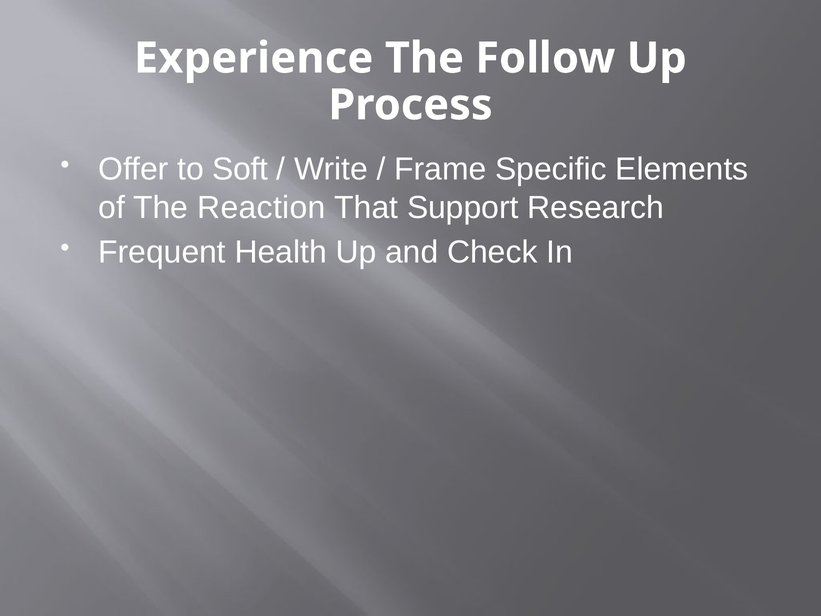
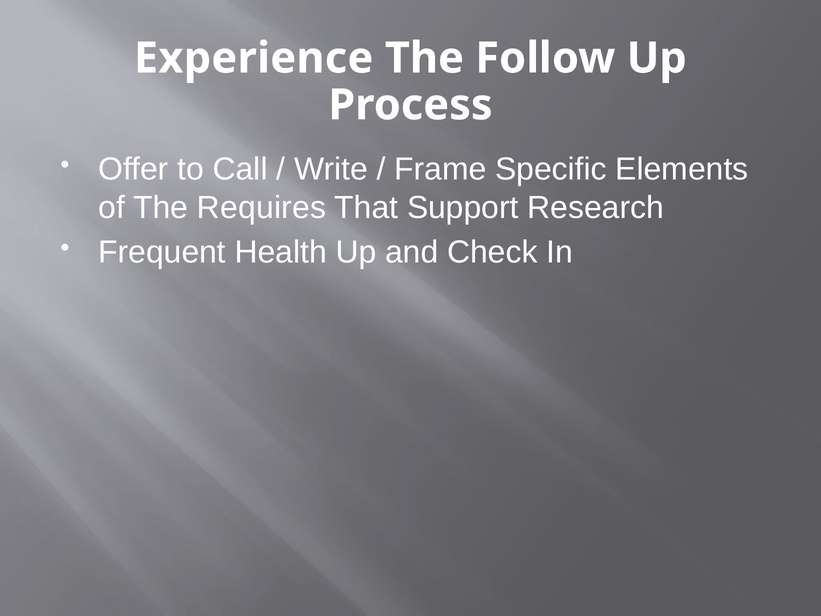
Soft: Soft -> Call (240, 169)
Reaction: Reaction -> Requires (261, 207)
